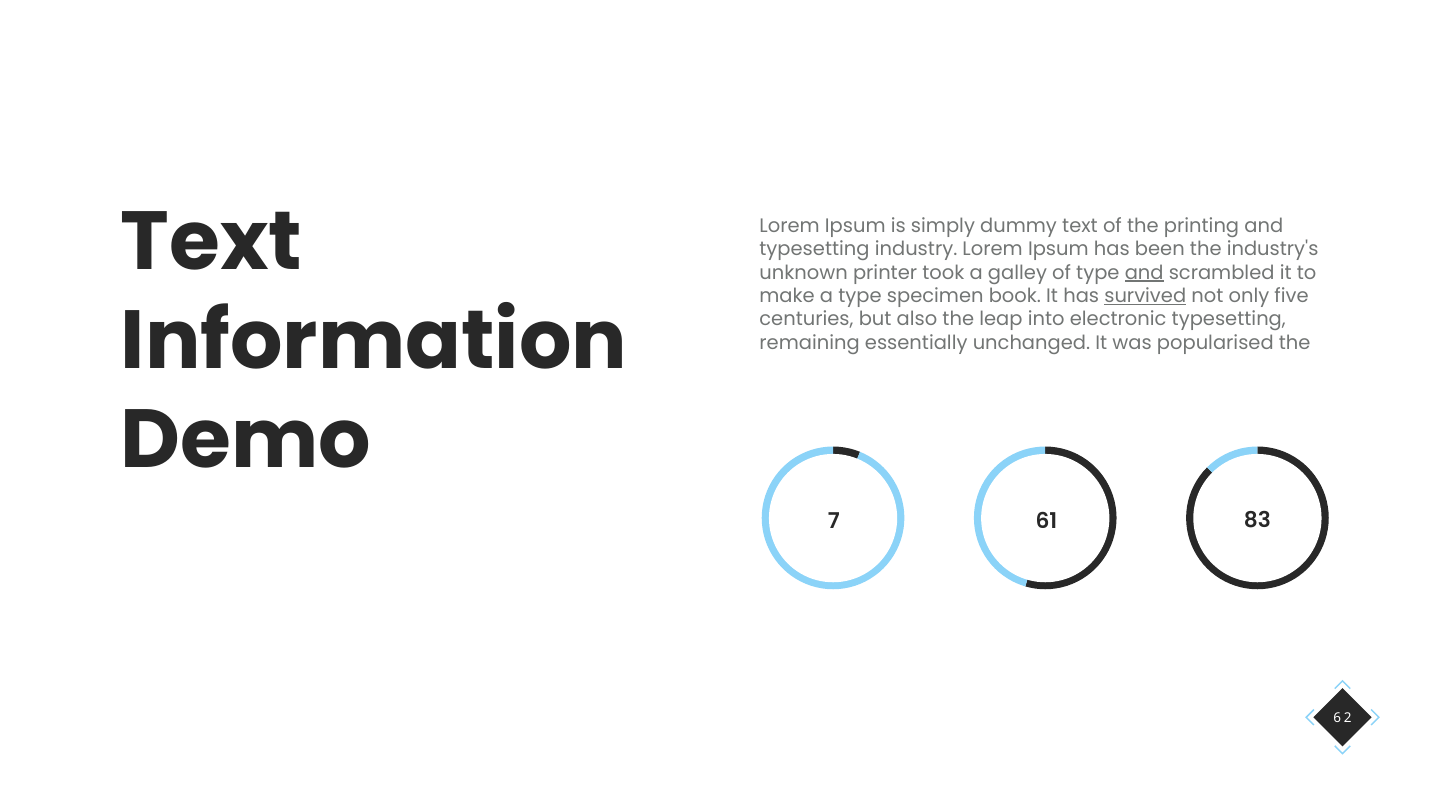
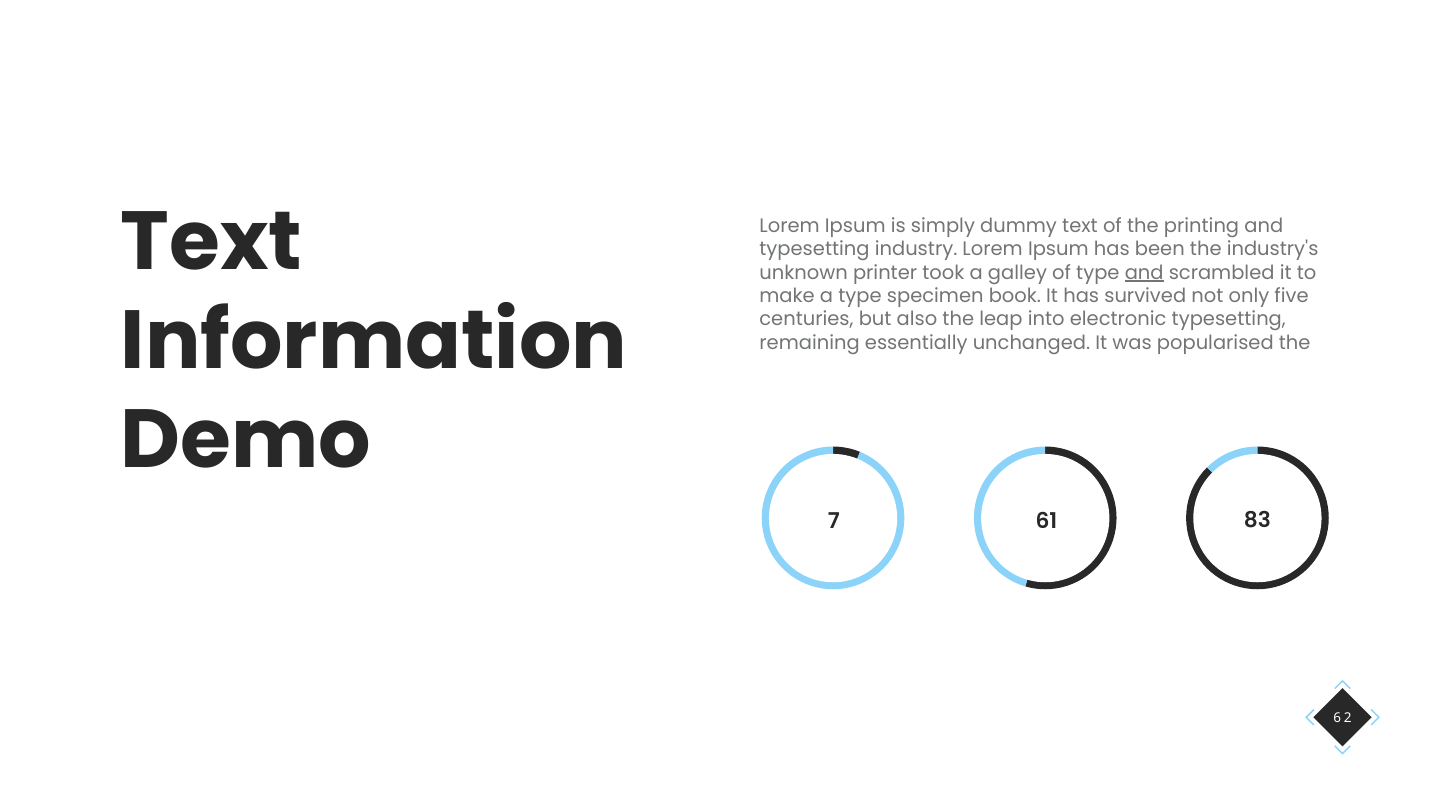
survived underline: present -> none (1145, 296)
